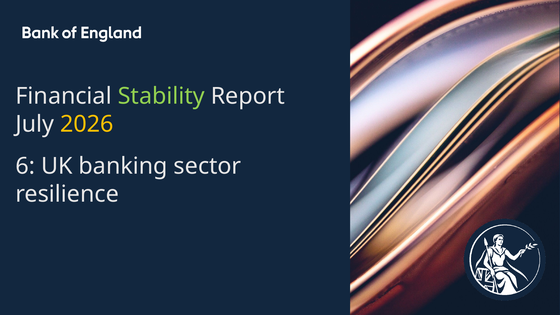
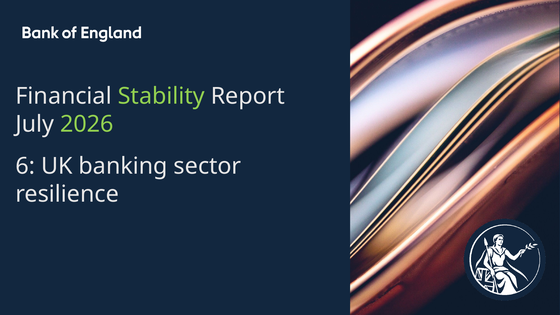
2026 colour: yellow -> light green (87, 124)
